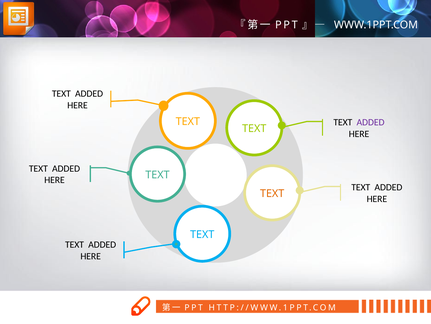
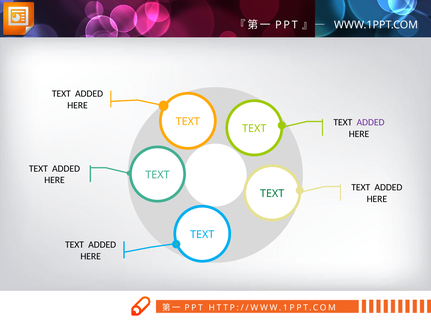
TEXT colour: orange -> green (272, 193)
